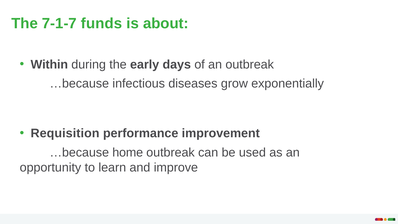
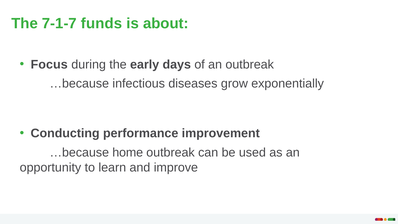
Within: Within -> Focus (49, 64)
Requisition: Requisition -> Conducting (65, 133)
